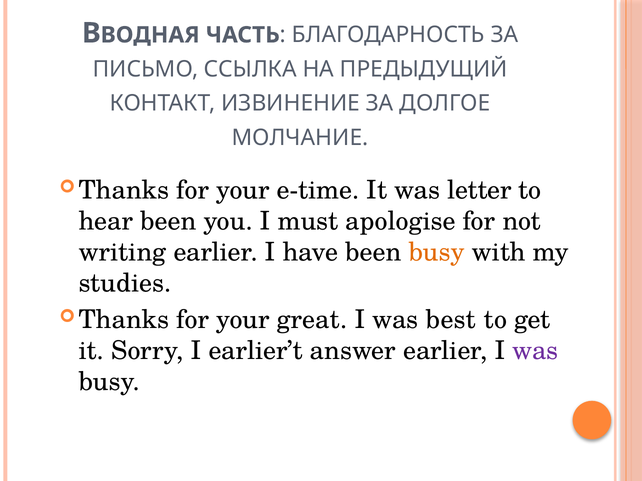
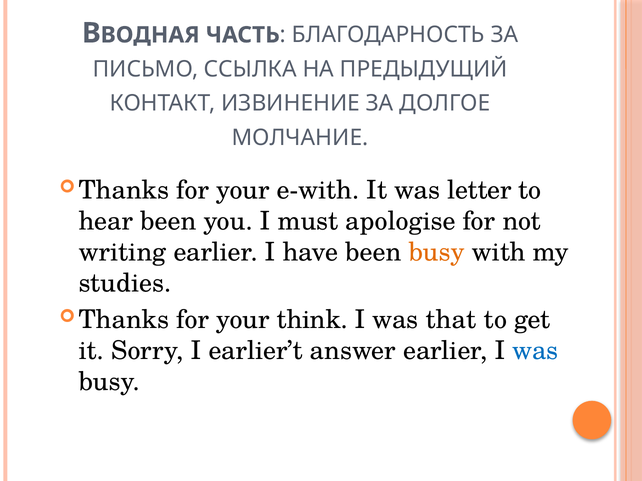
e-time: e-time -> e-with (318, 190)
great: great -> think (312, 320)
best: best -> that (451, 320)
was colour: purple -> blue (535, 351)
